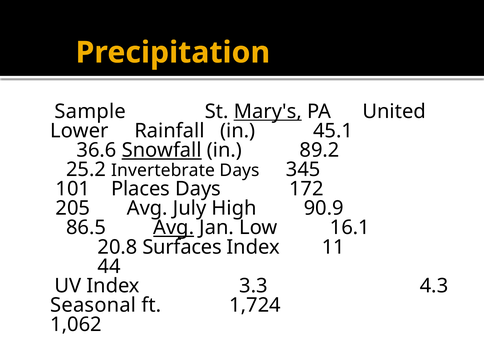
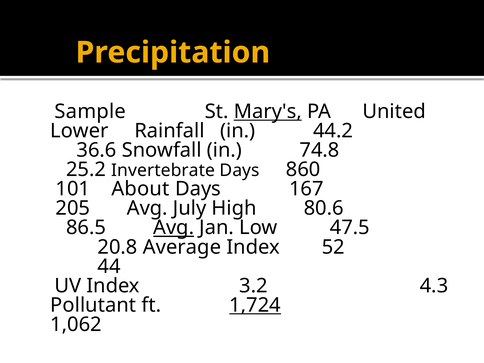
45.1: 45.1 -> 44.2 (333, 131)
Snowfall underline: present -> none (162, 150)
89.2: 89.2 -> 74.8 (320, 150)
345: 345 -> 860 (303, 170)
Places: Places -> About (140, 189)
172: 172 -> 167 (306, 189)
90.9: 90.9 -> 80.6 (324, 208)
16.1: 16.1 -> 47.5 (350, 228)
Surfaces: Surfaces -> Average (182, 247)
11: 11 -> 52 (333, 247)
3.3: 3.3 -> 3.2 (254, 286)
Seasonal: Seasonal -> Pollutant (93, 305)
1,724 underline: none -> present (255, 305)
